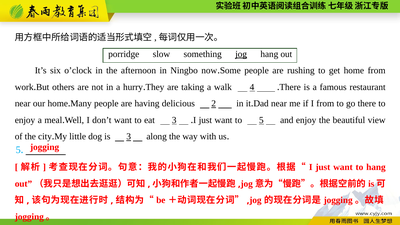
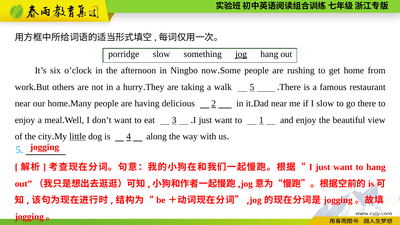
walk 4: 4 -> 5 (252, 87)
I from: from -> slow (325, 104)
to 5: 5 -> 1 (261, 120)
little underline: none -> present (78, 137)
is 3: 3 -> 4 (129, 137)
